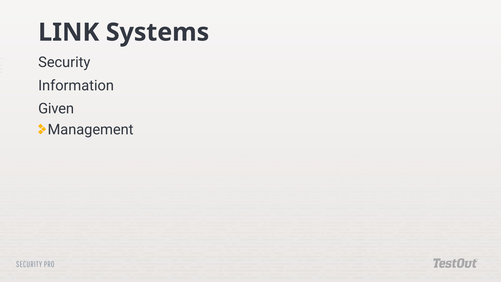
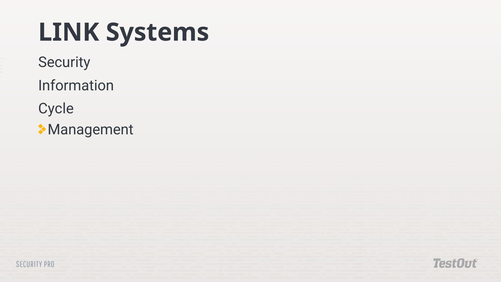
Given: Given -> Cycle (56, 109)
